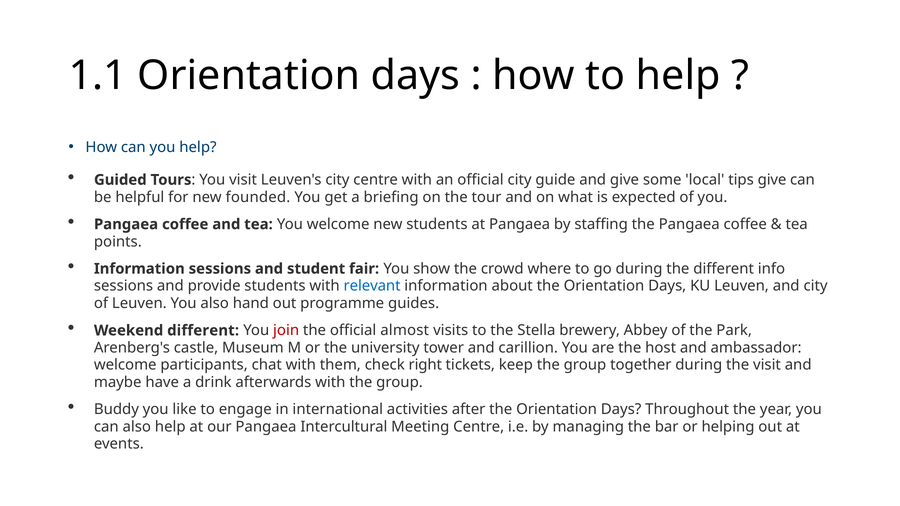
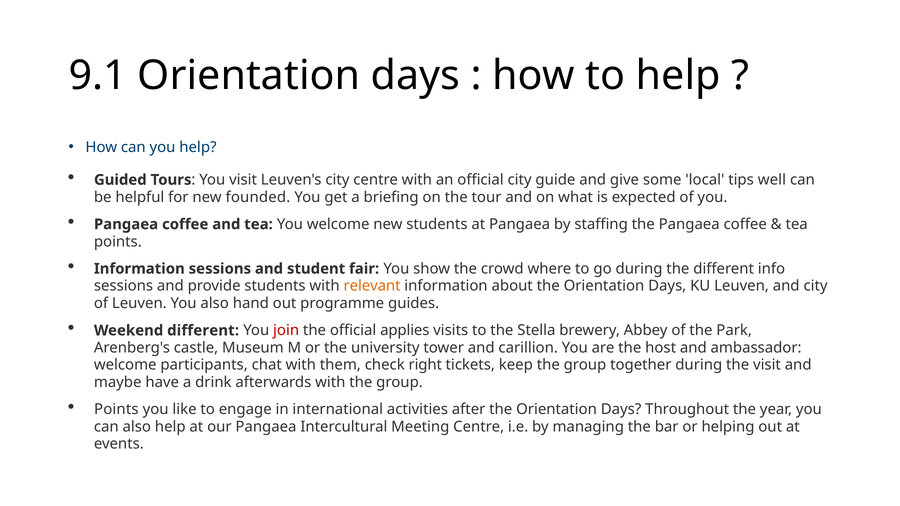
1.1: 1.1 -> 9.1 (98, 76)
tips give: give -> well (772, 180)
relevant colour: blue -> orange (372, 286)
almost: almost -> applies (405, 331)
Buddy: Buddy -> Points (116, 410)
